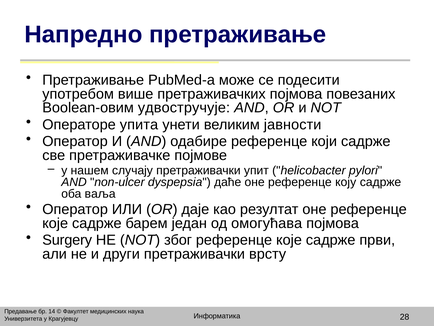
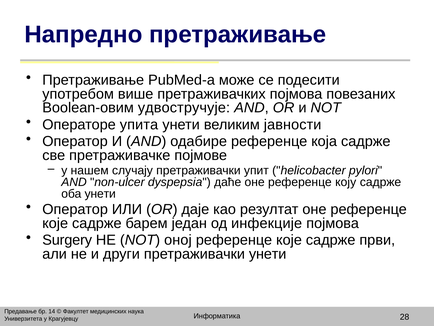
који: који -> која (324, 141)
оба ваља: ваља -> унети (100, 194)
омогућава: омогућава -> инфекције (267, 223)
због: због -> оној (178, 240)
претраживачки врсту: врсту -> унети (268, 254)
